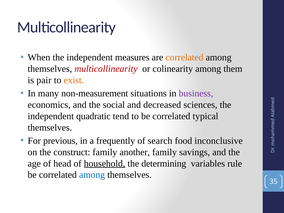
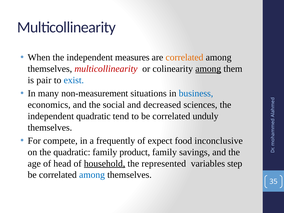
among underline: none -> present (208, 69)
exist colour: orange -> blue (74, 80)
business colour: purple -> blue (196, 93)
typical: typical -> unduly (206, 116)
previous: previous -> compete (60, 141)
search: search -> expect (160, 141)
the construct: construct -> quadratic (72, 152)
another: another -> product (135, 152)
determining: determining -> represented (164, 163)
rule: rule -> step (235, 163)
